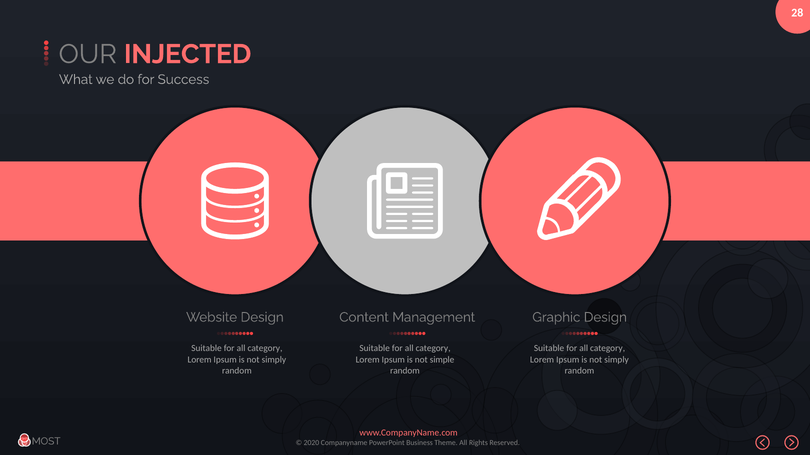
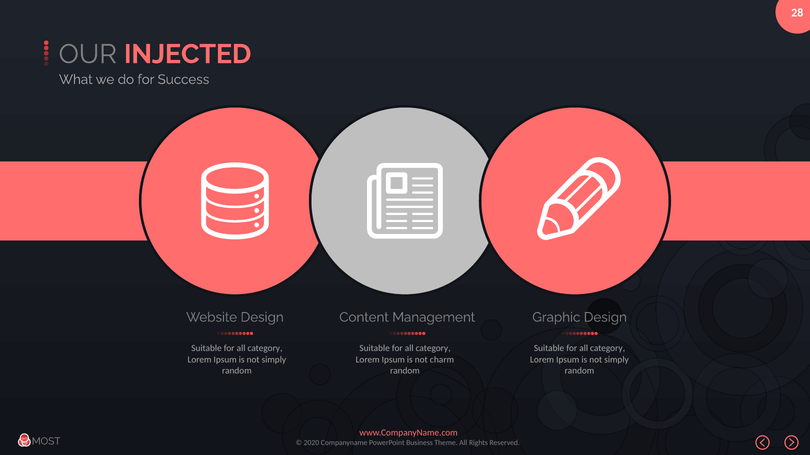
simple: simple -> charm (442, 360)
